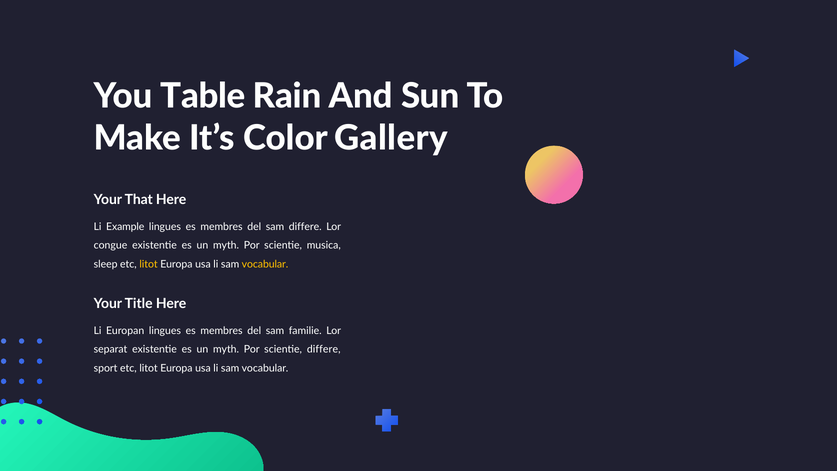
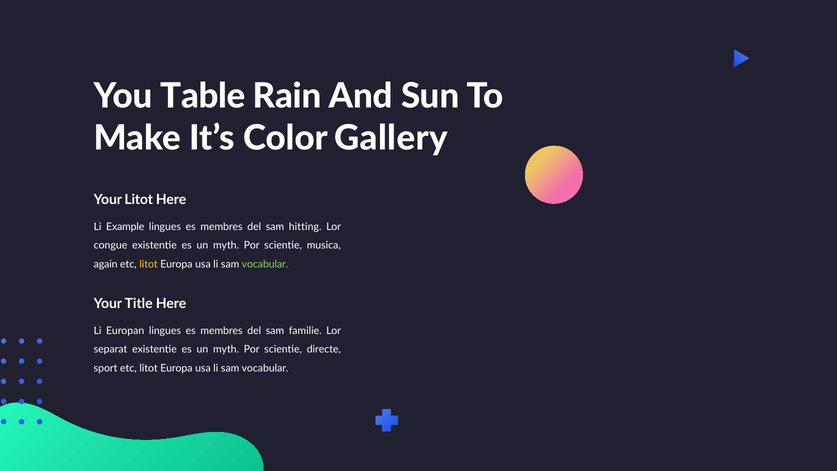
Your That: That -> Litot (139, 200)
sam differe: differe -> hitting (305, 227)
sleep: sleep -> again (106, 264)
vocabular colour: yellow -> light green (265, 264)
differe: differe -> directe (324, 349)
